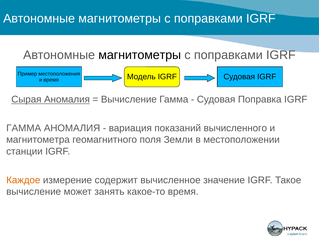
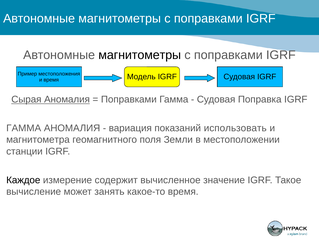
Вычисление: Вычисление -> Поправками (129, 100)
вычисленного: вычисленного -> использовать (235, 128)
Каждое colour: orange -> black (23, 180)
